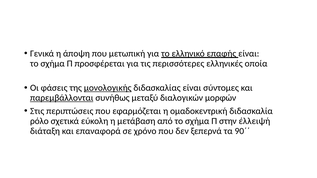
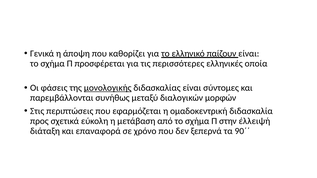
μετωπική: μετωπική -> καθορίζει (127, 54)
επαφής: επαφής -> παίζουν (222, 54)
παρεμβάλλονται underline: present -> none (62, 98)
ρόλο: ρόλο -> προς (39, 121)
